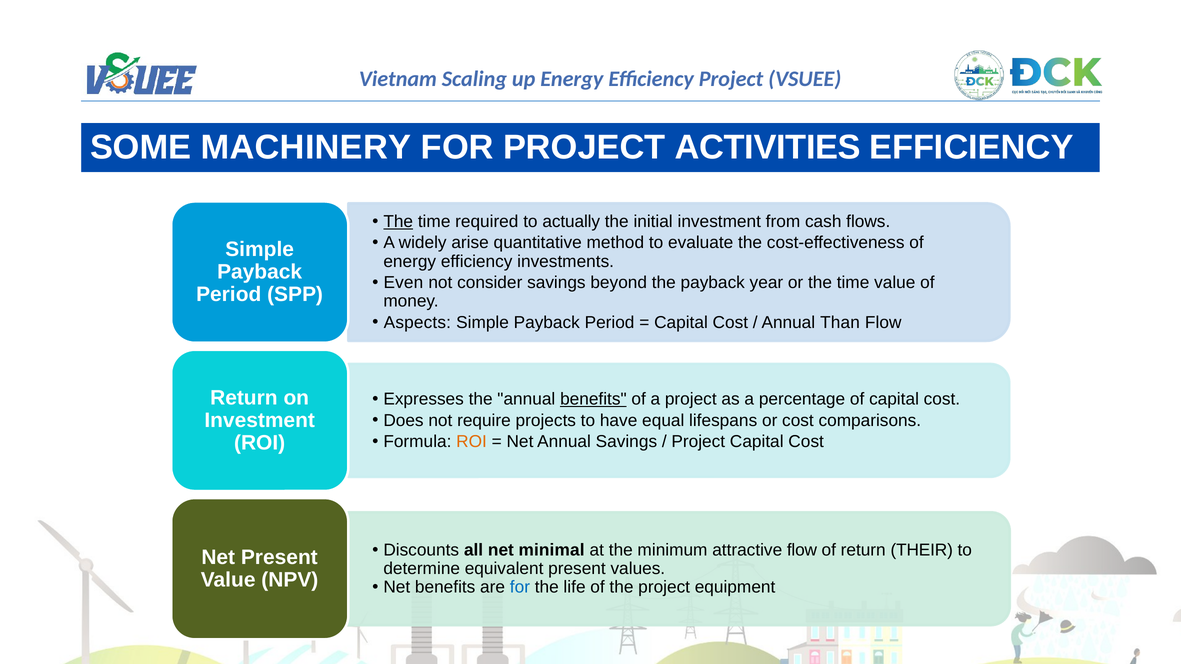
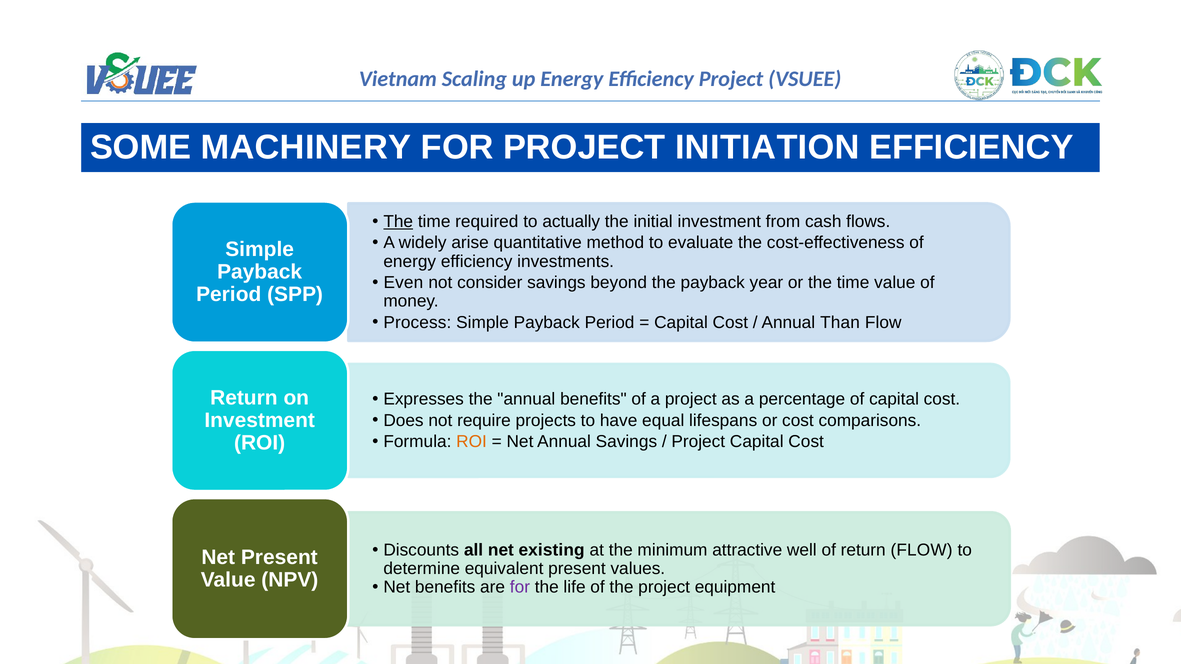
ACTIVITIES: ACTIVITIES -> INITIATION (767, 147)
Aspects: Aspects -> Process (417, 323)
benefits underline: present -> none (593, 399)
minimal: minimal -> existing (552, 550)
attractive flow: flow -> well (802, 550)
return THEIR: THEIR -> FLOW (922, 550)
for colour: blue -> purple (520, 587)
